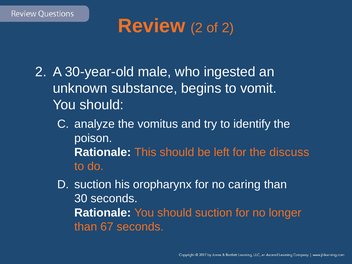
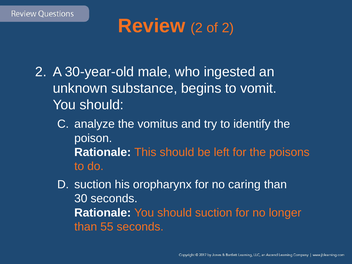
discuss: discuss -> poisons (289, 152)
67: 67 -> 55 (107, 227)
